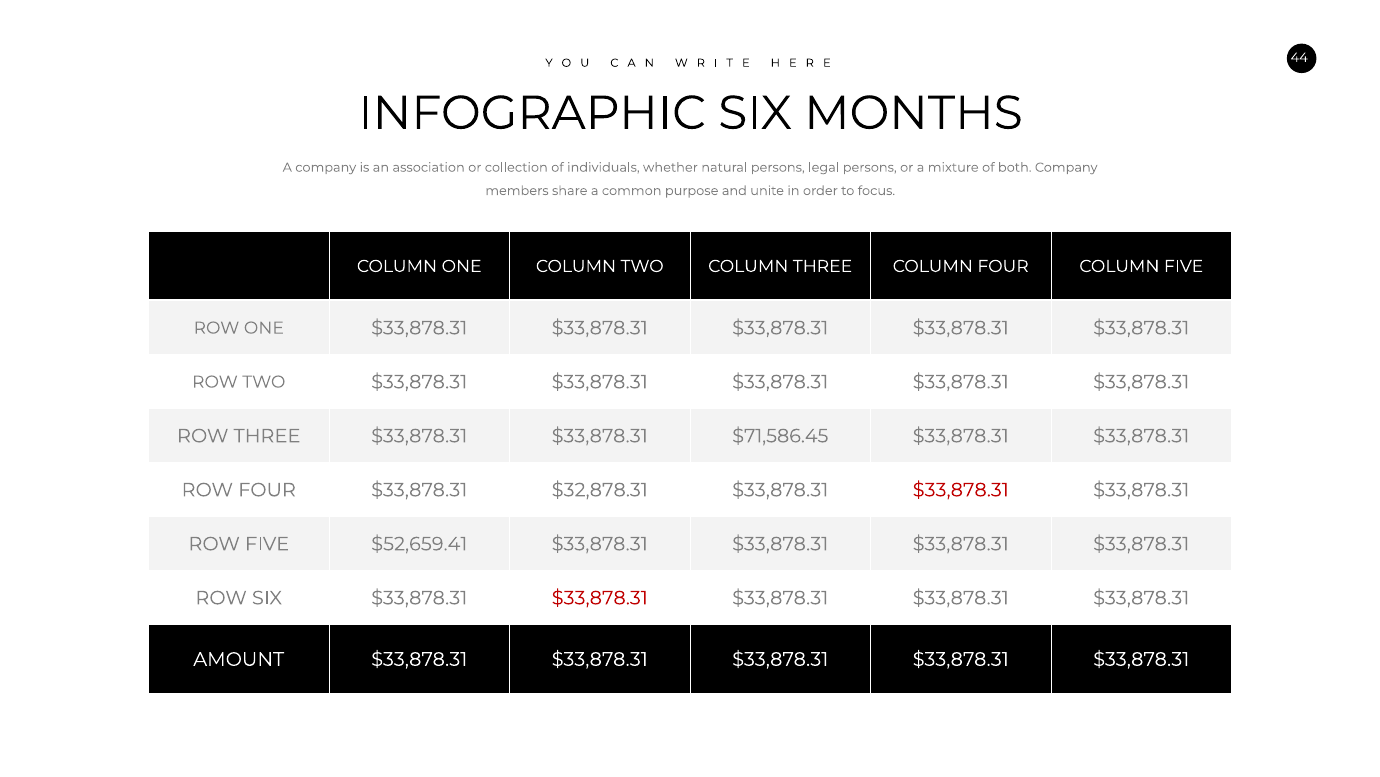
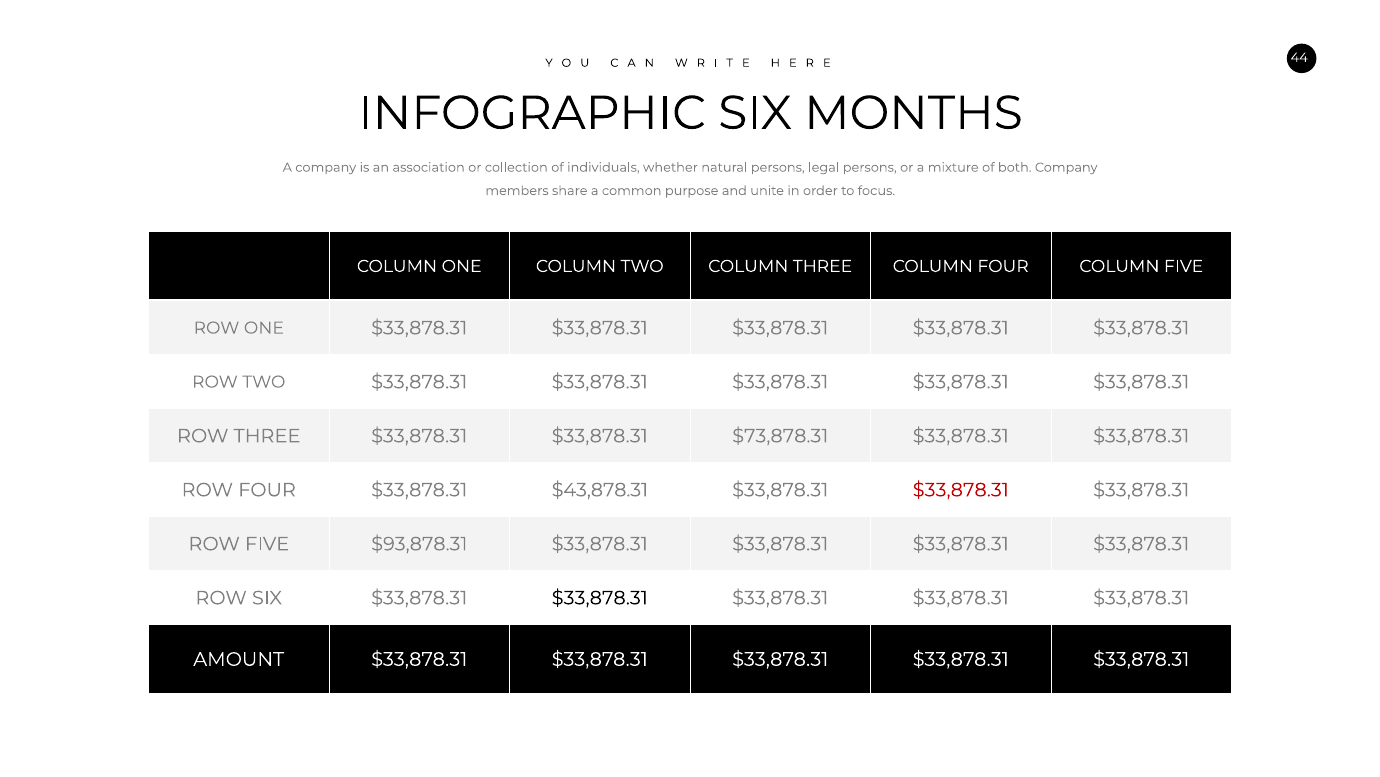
$71,586.45: $71,586.45 -> $73,878.31 (780, 436)
$32,878.31: $32,878.31 -> $43,878.31 (600, 490)
$52,659.41: $52,659.41 -> $93,878.31 (419, 544)
$33,878.31 colour: red -> black (600, 598)
